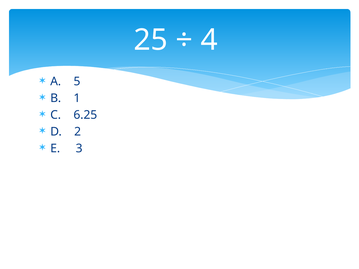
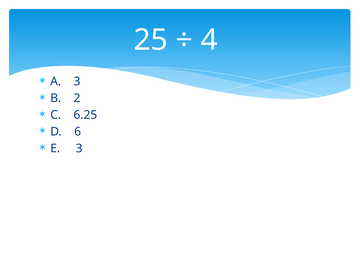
A 5: 5 -> 3 (77, 82)
1: 1 -> 2 (77, 98)
2: 2 -> 6 (78, 132)
